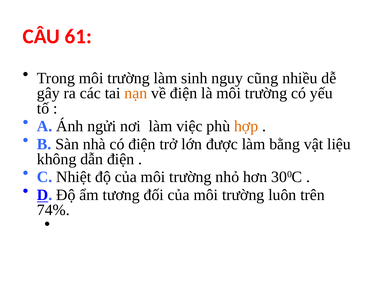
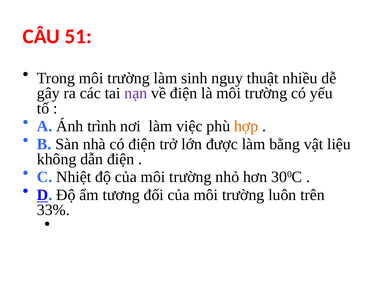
61: 61 -> 51 (78, 37)
cũng: cũng -> thuật (263, 78)
nạn colour: orange -> purple (136, 93)
ngửi: ngửi -> trình (102, 126)
74%: 74% -> 33% (53, 210)
